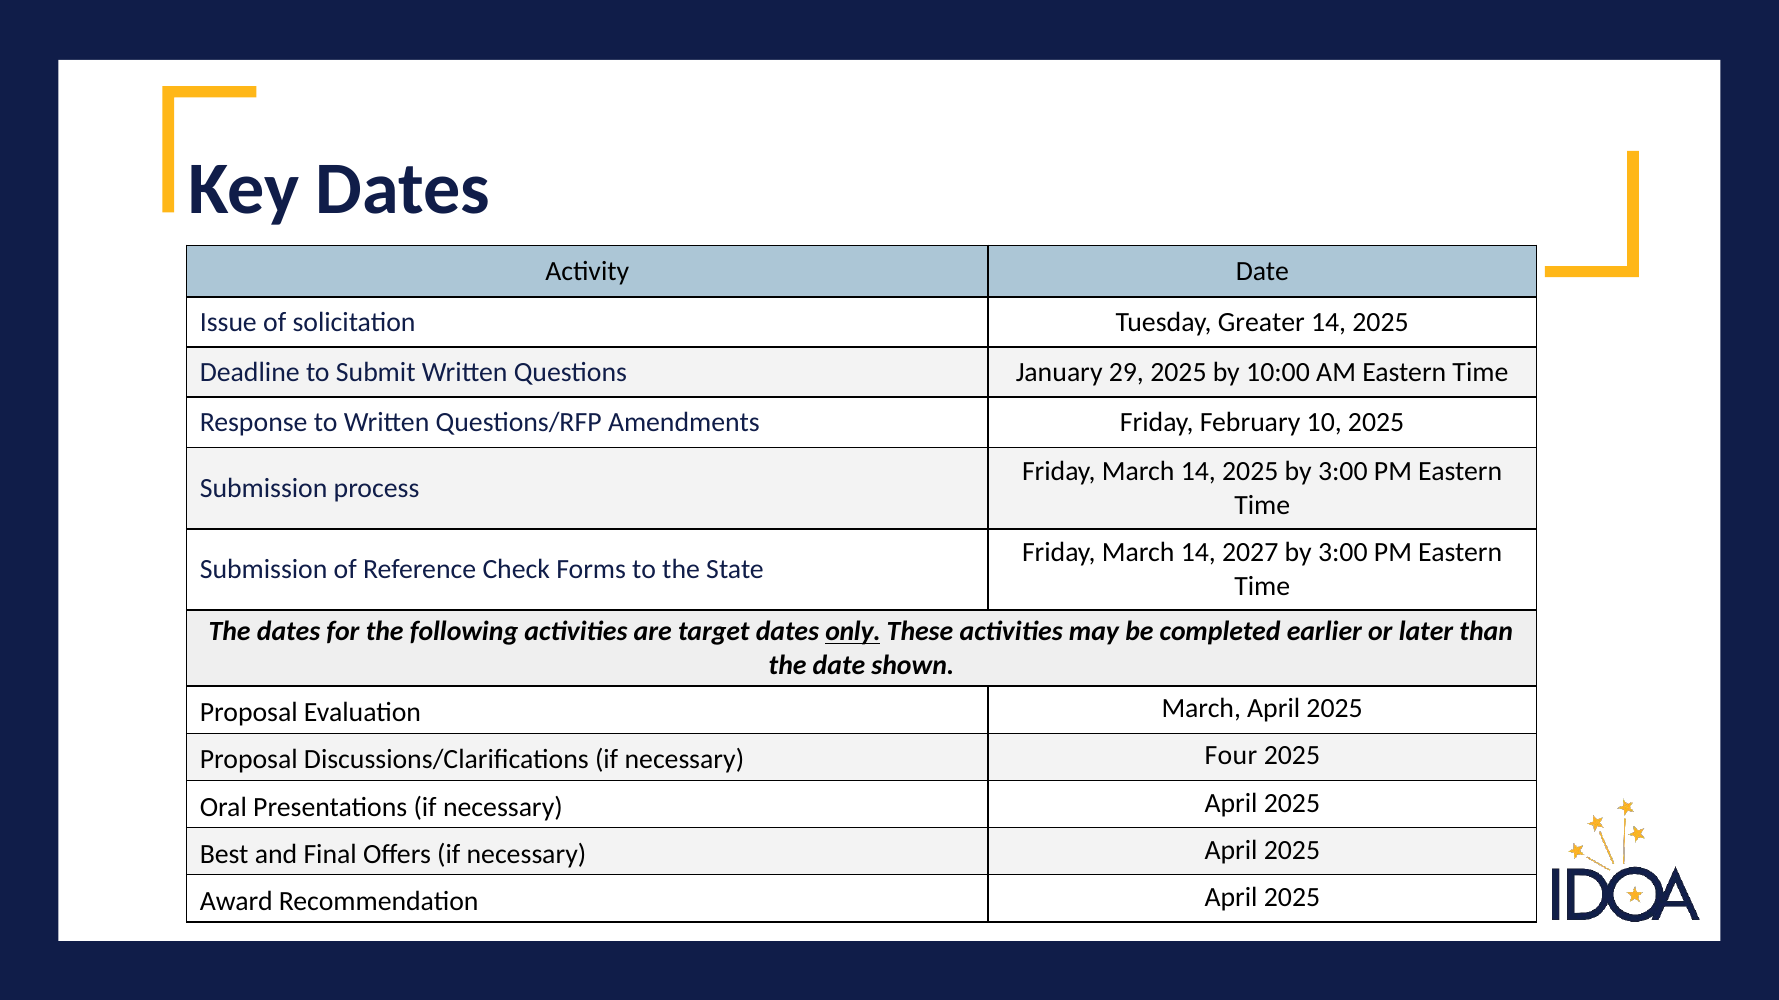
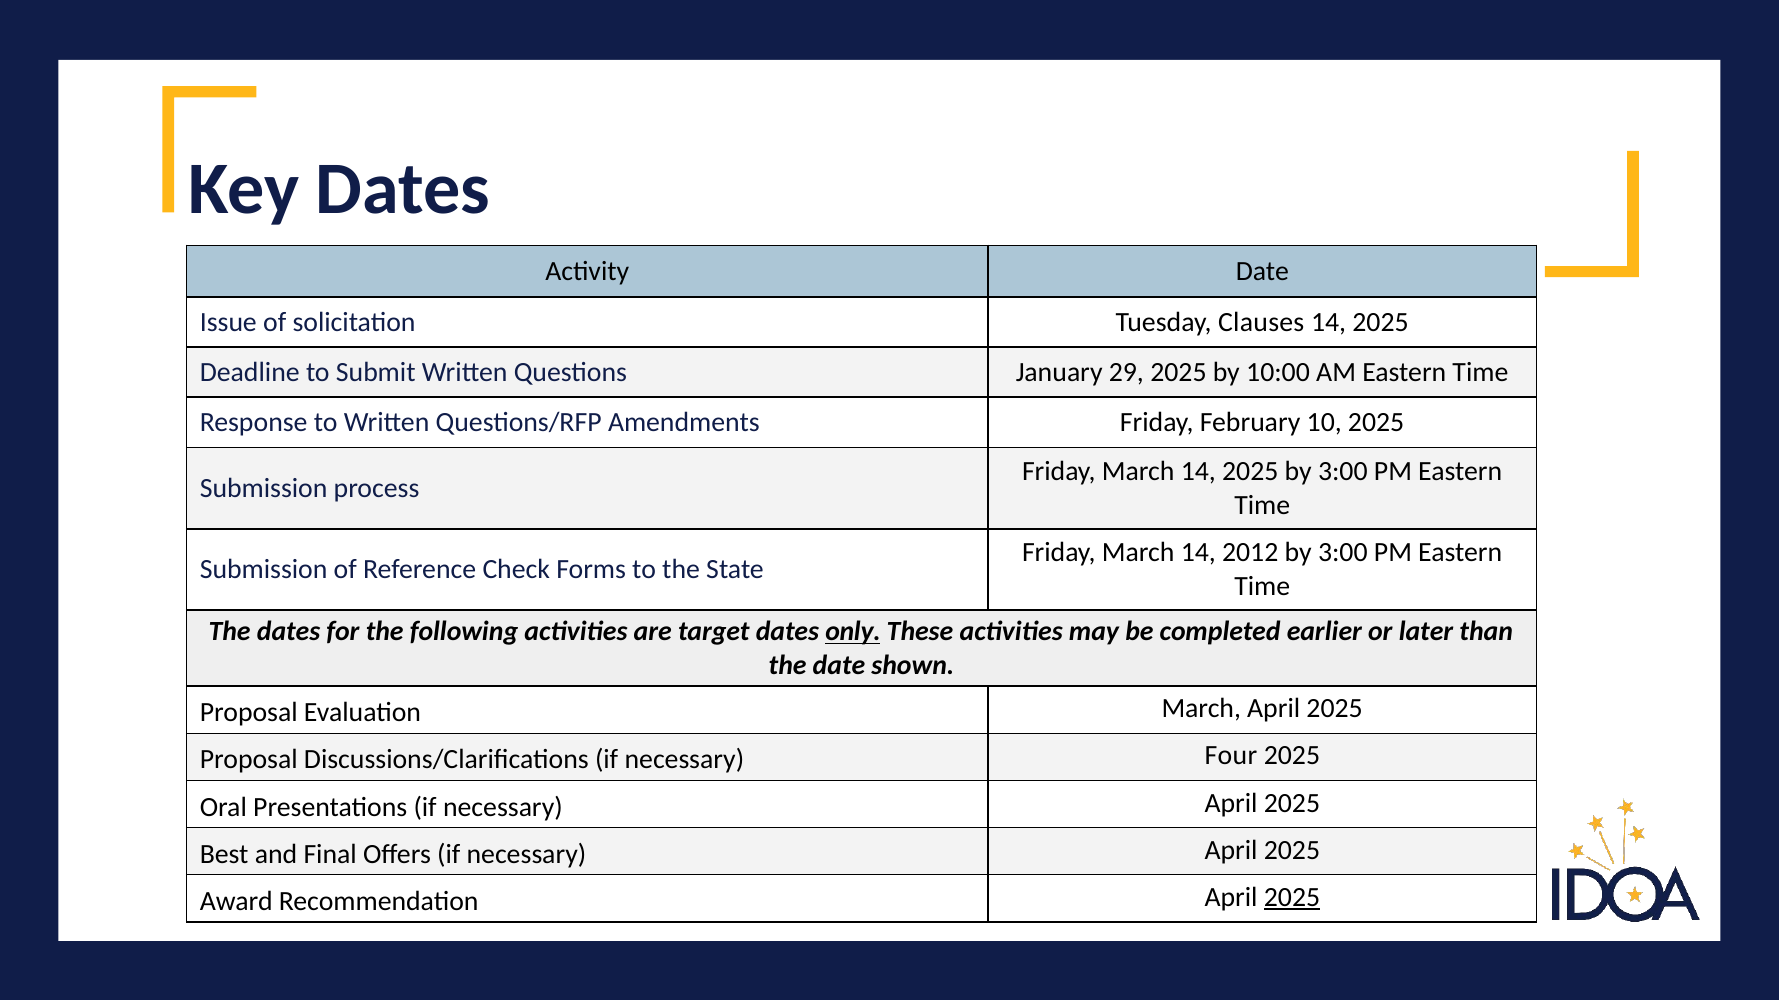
Greater: Greater -> Clauses (1261, 322)
2027: 2027 -> 2012 (1250, 553)
2025 underline: none -> present (1292, 898)
